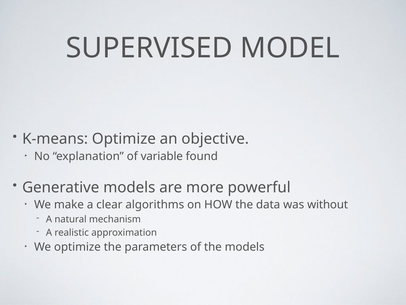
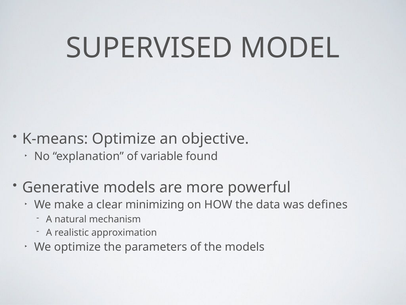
algorithms: algorithms -> minimizing (155, 205)
without: without -> defines (327, 205)
